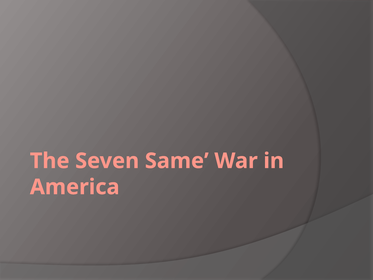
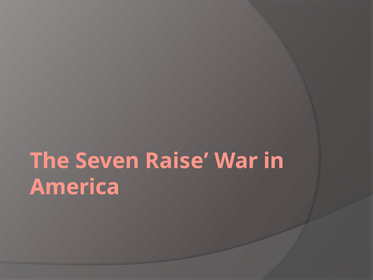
Same: Same -> Raise (177, 161)
